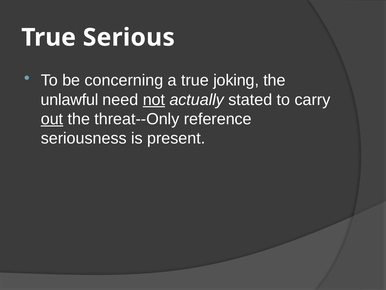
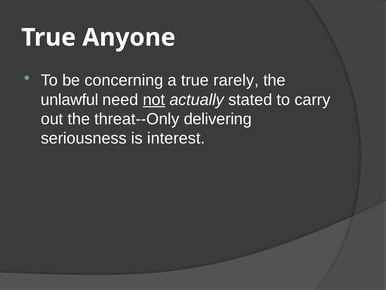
Serious: Serious -> Anyone (129, 37)
joking: joking -> rarely (236, 80)
out underline: present -> none (52, 119)
reference: reference -> delivering (218, 119)
present: present -> interest (176, 138)
